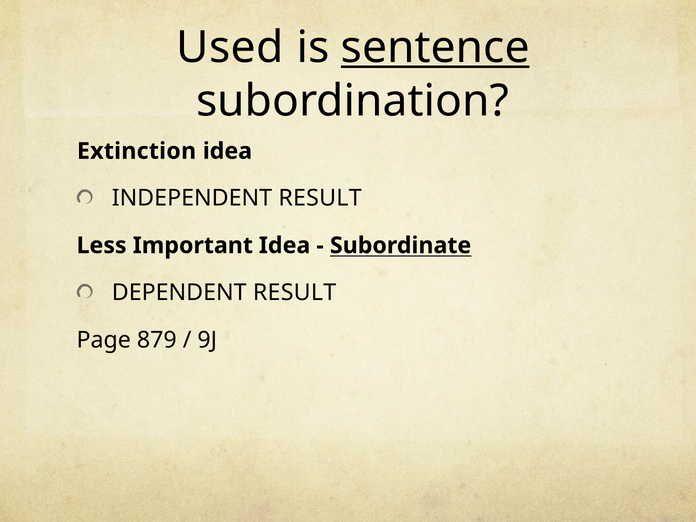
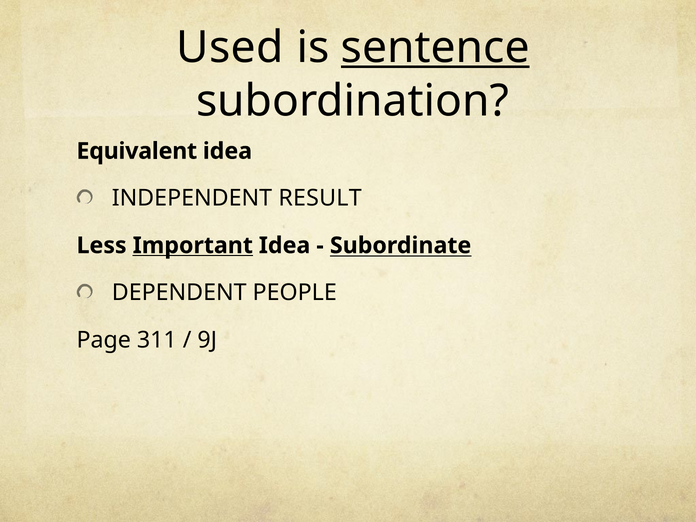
Extinction: Extinction -> Equivalent (137, 151)
Important underline: none -> present (193, 245)
DEPENDENT RESULT: RESULT -> PEOPLE (295, 293)
879: 879 -> 311 (157, 340)
